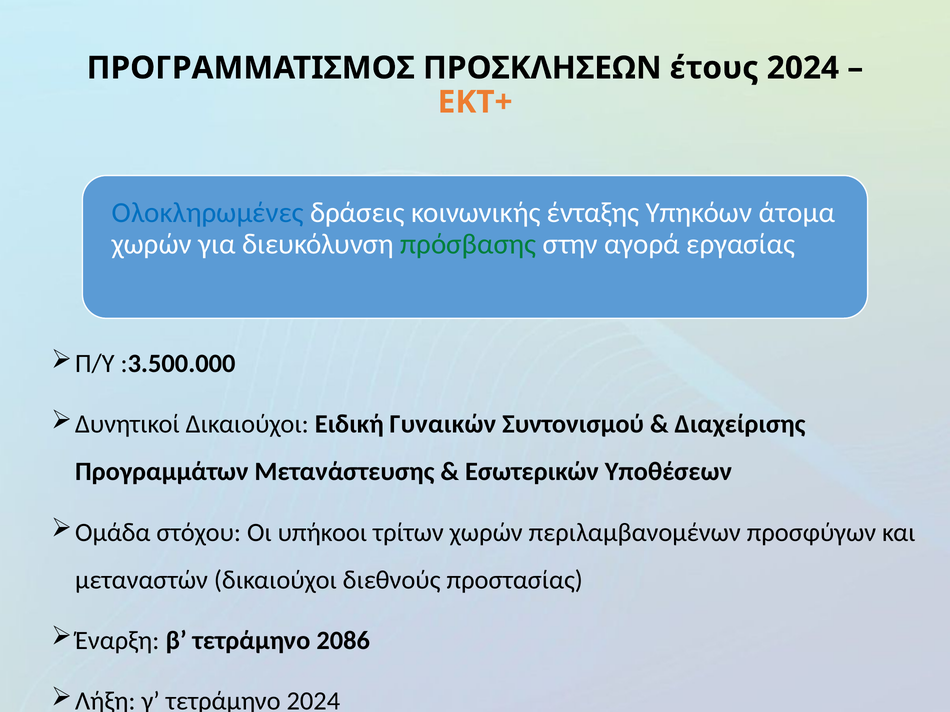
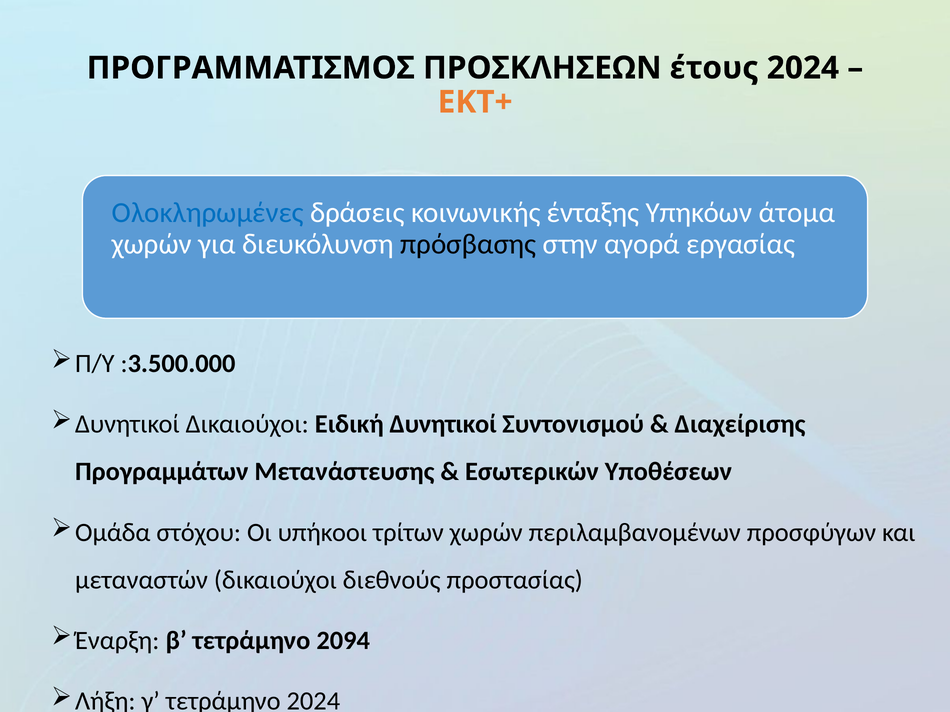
πρόσβασης colour: green -> black (468, 244)
Ειδική Γυναικών: Γυναικών -> Δυνητικοί (443, 425)
2086: 2086 -> 2094 (343, 641)
